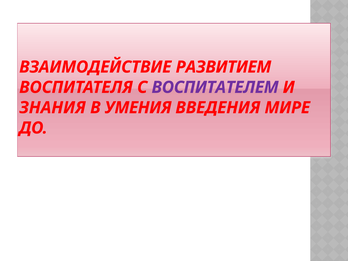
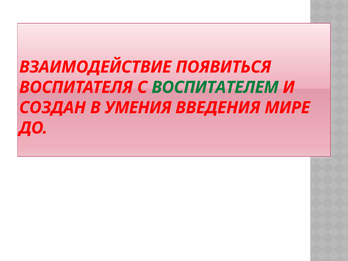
РАЗВИТИЕМ: РАЗВИТИЕМ -> ПОЯВИТЬСЯ (223, 67)
ВОСПИТАТЕЛЕМ colour: purple -> green (215, 87)
ЗНАНИЯ: ЗНАНИЯ -> СОЗДАН (52, 108)
